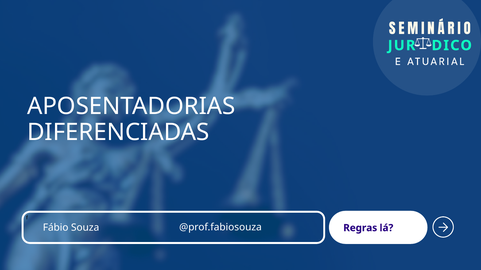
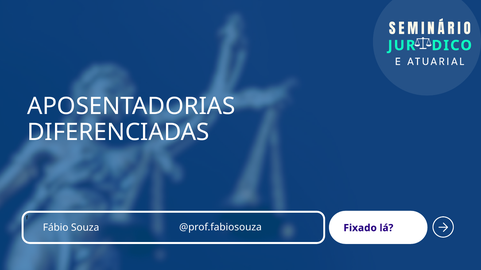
Regras: Regras -> Fixado (360, 228)
